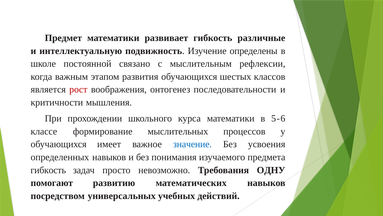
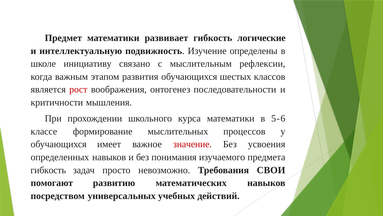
различные: различные -> логические (261, 38)
постоянной: постоянной -> инициативу (88, 64)
значение colour: blue -> red (192, 144)
ОДНУ: ОДНУ -> СВОИ (271, 170)
